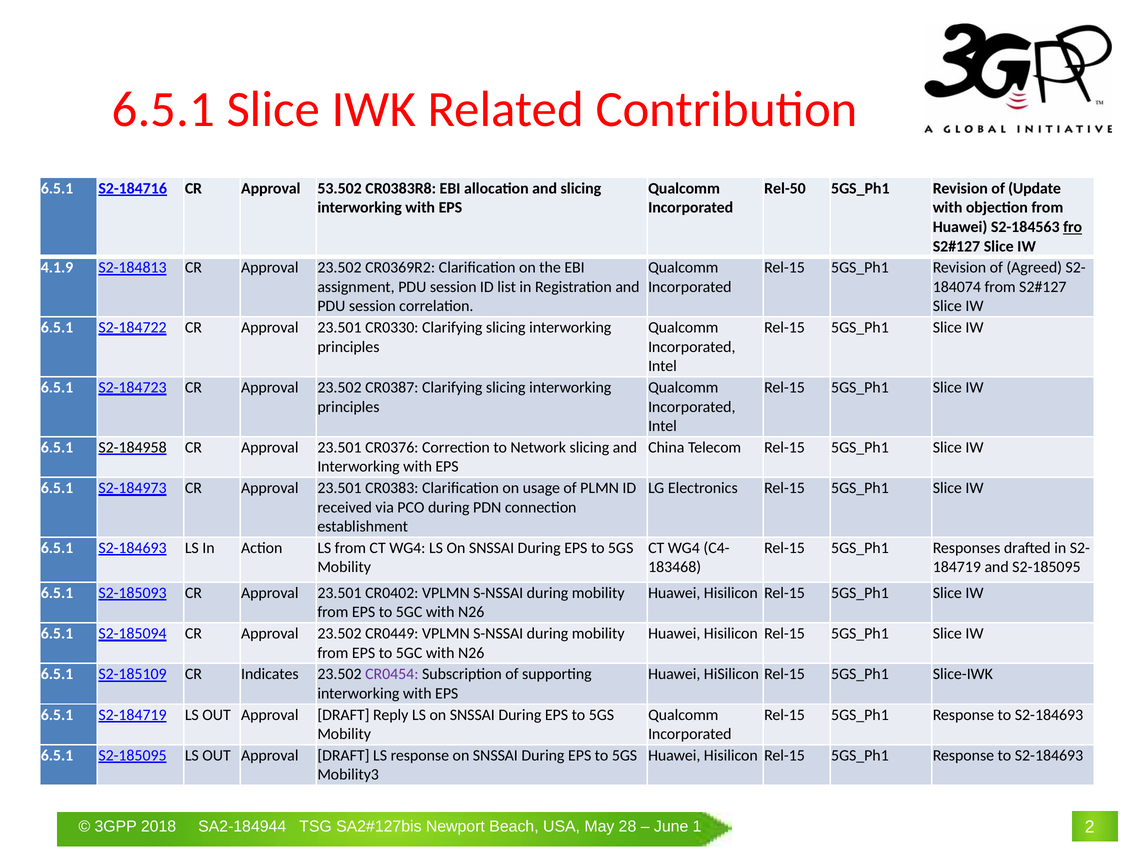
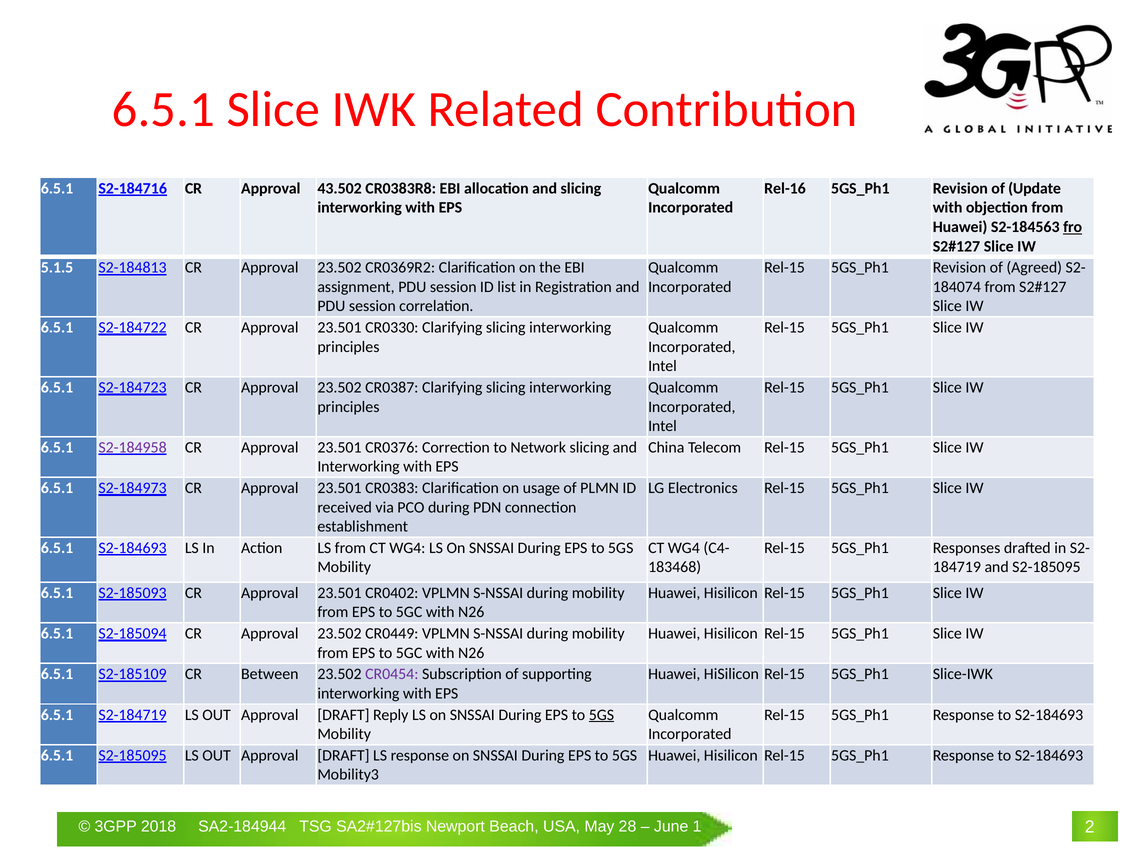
53.502: 53.502 -> 43.502 (340, 188)
Rel-50: Rel-50 -> Rel-16 (785, 188)
4.1.9: 4.1.9 -> 5.1.5 (57, 268)
S2-184958 colour: black -> purple (133, 447)
Indicates: Indicates -> Between (270, 674)
5GS underline: none -> present (601, 715)
